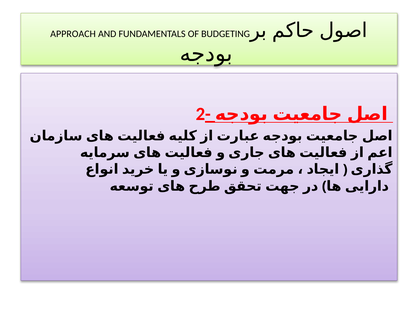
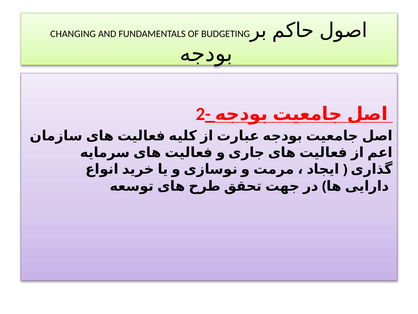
APPROACH: APPROACH -> CHANGING (73, 34)
